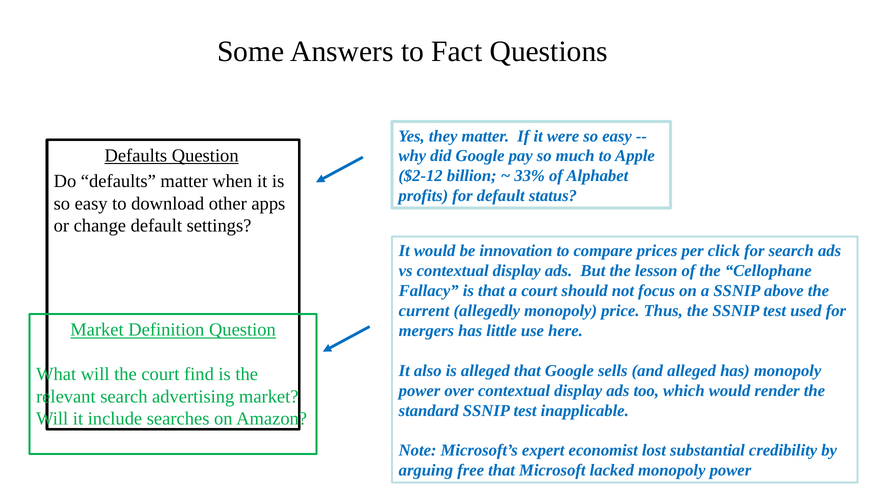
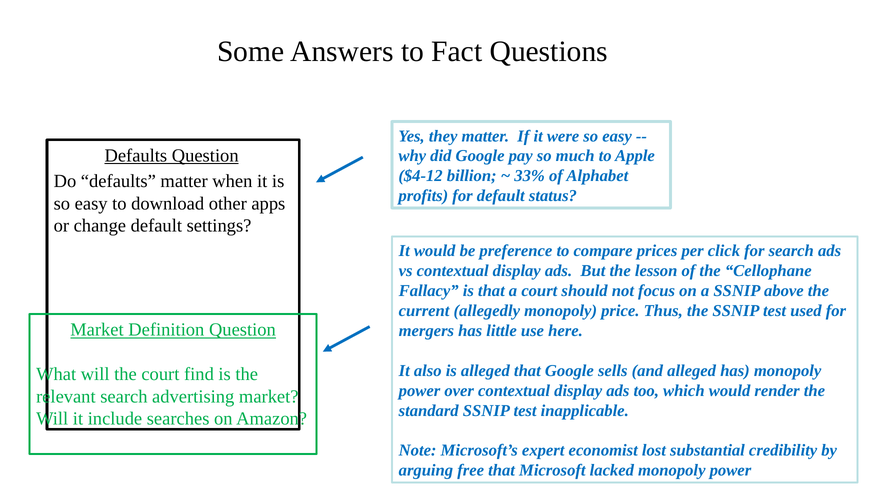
$2-12: $2-12 -> $4-12 (421, 176)
innovation: innovation -> preference (516, 251)
